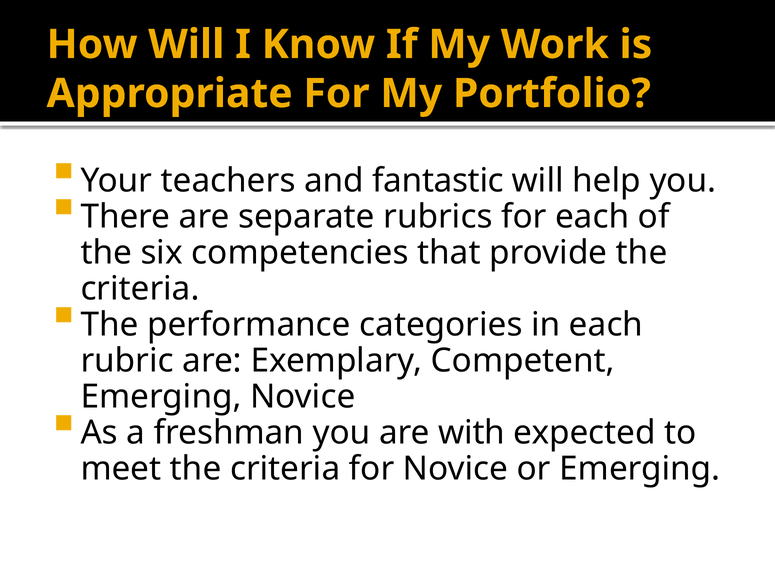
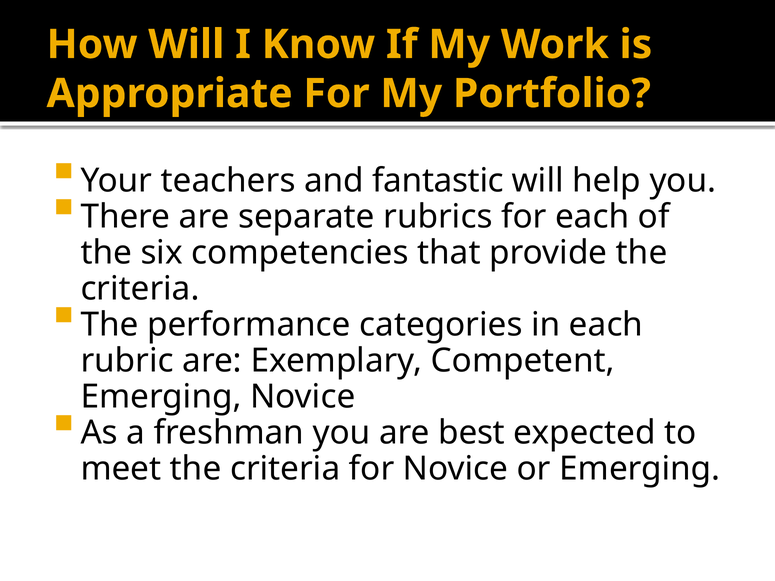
with: with -> best (472, 433)
